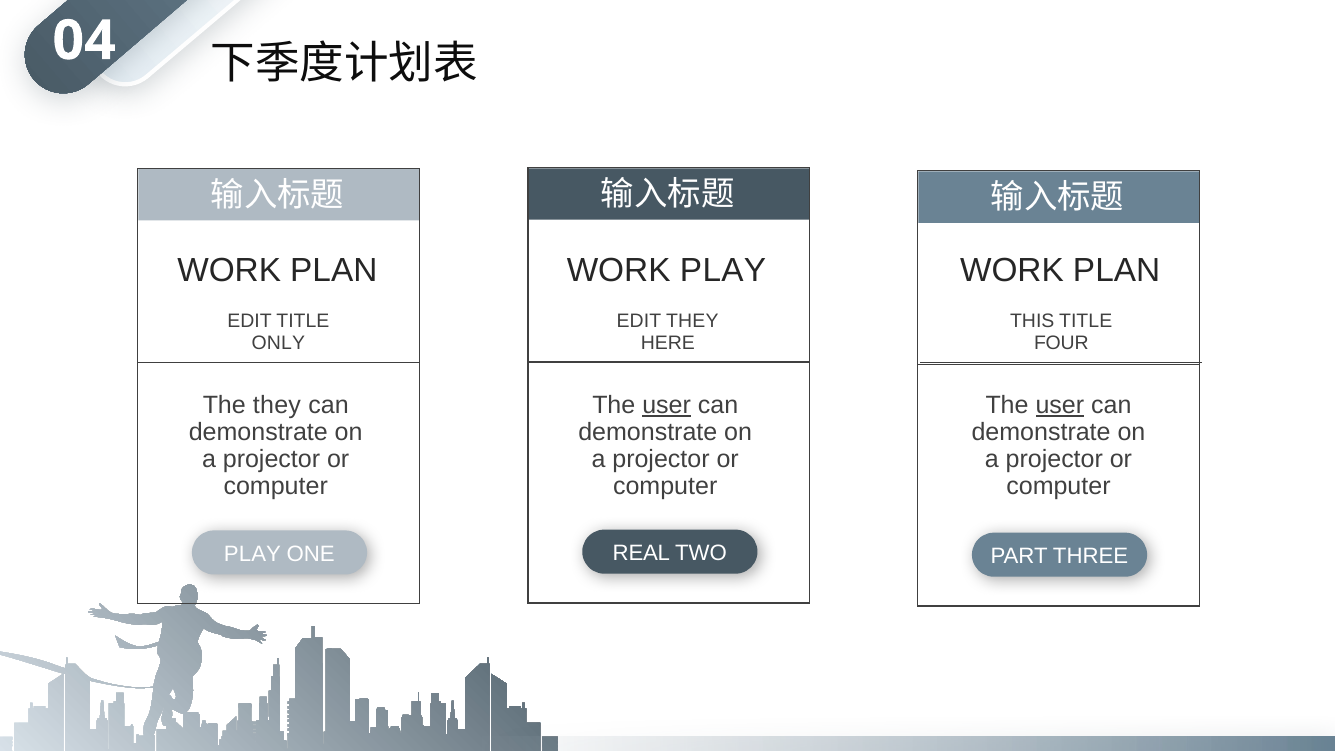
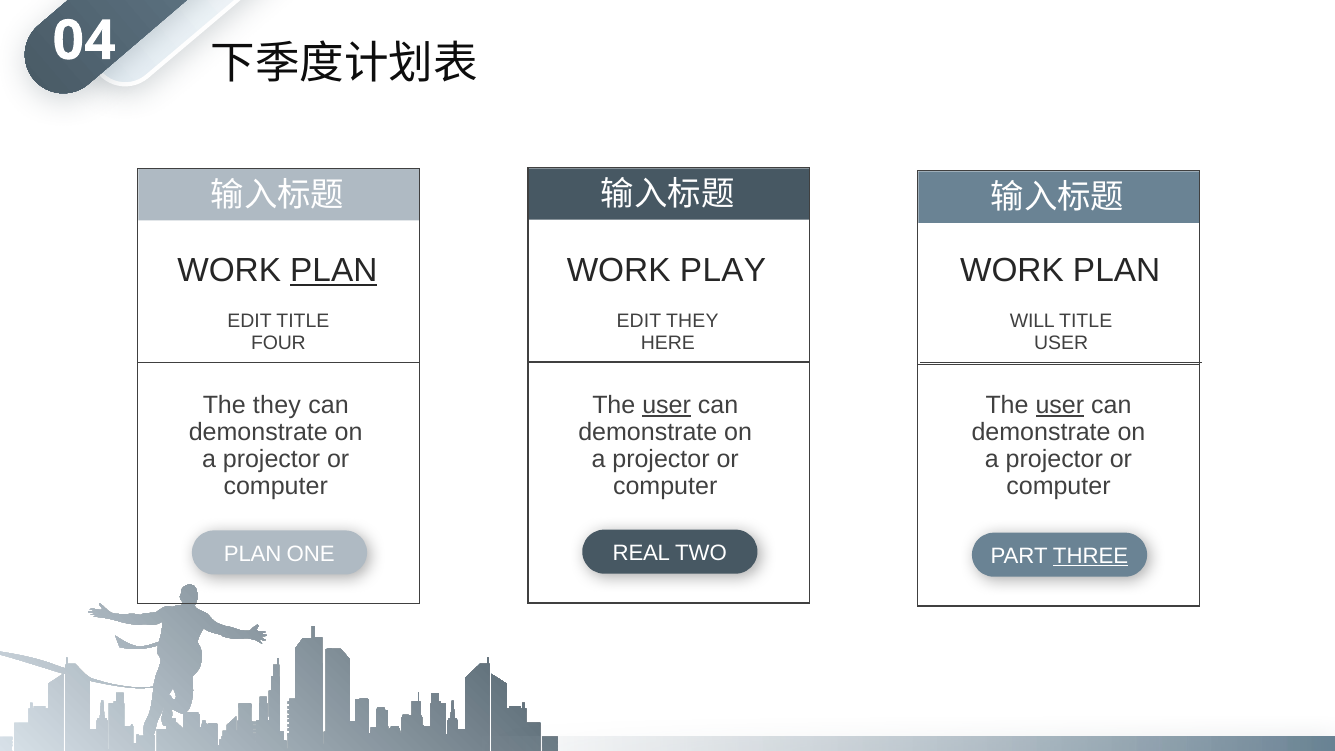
PLAN underline: none -> present (334, 271)
THIS: THIS -> WILL (1032, 321)
ONLY: ONLY -> FOUR (279, 343)
FOUR: FOUR -> USER (1061, 343)
PLAY: PLAY -> PLAN (253, 554)
THREE underline: none -> present (1091, 556)
